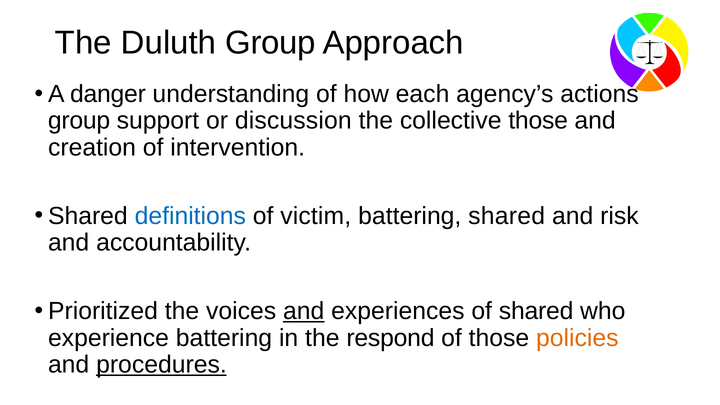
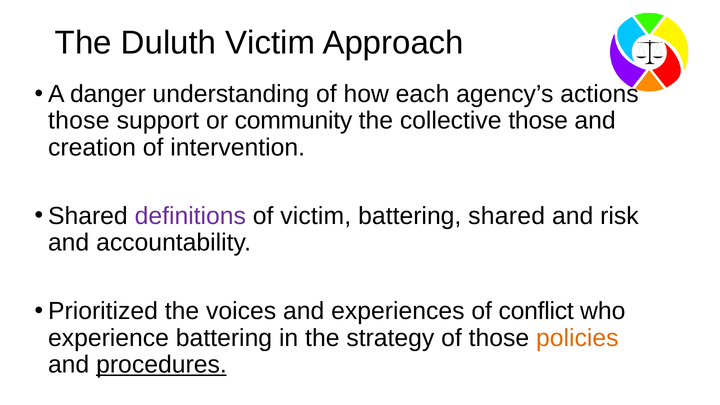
Duluth Group: Group -> Victim (270, 43)
group: group -> those (79, 121)
discussion: discussion -> community (293, 121)
definitions colour: blue -> purple (190, 216)
and underline: present -> none (304, 311)
of shared: shared -> conflict (536, 311)
respond: respond -> strategy (390, 338)
